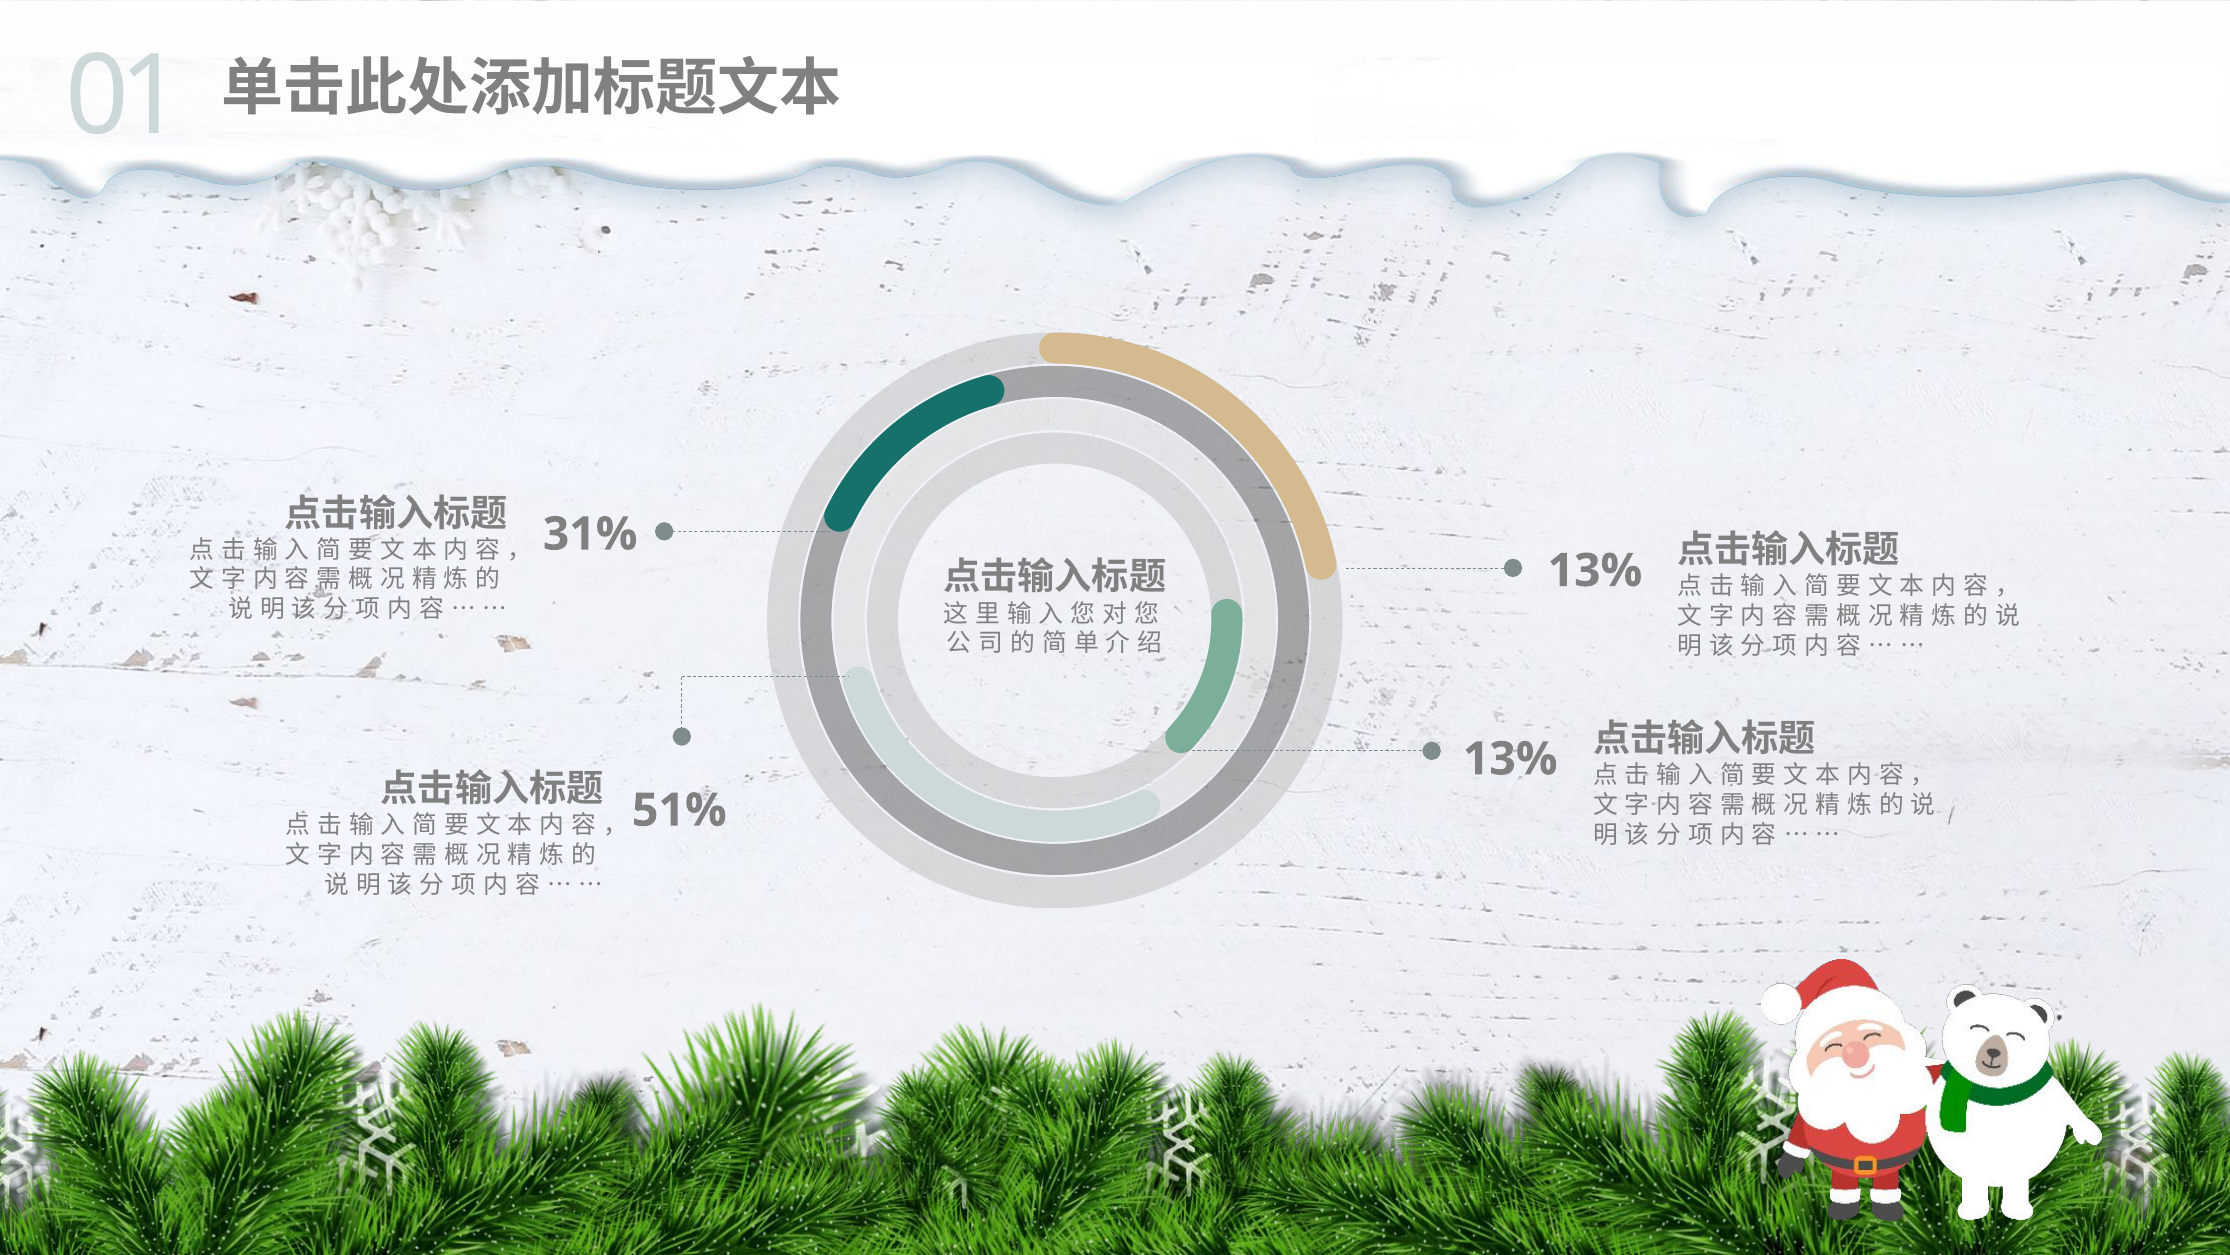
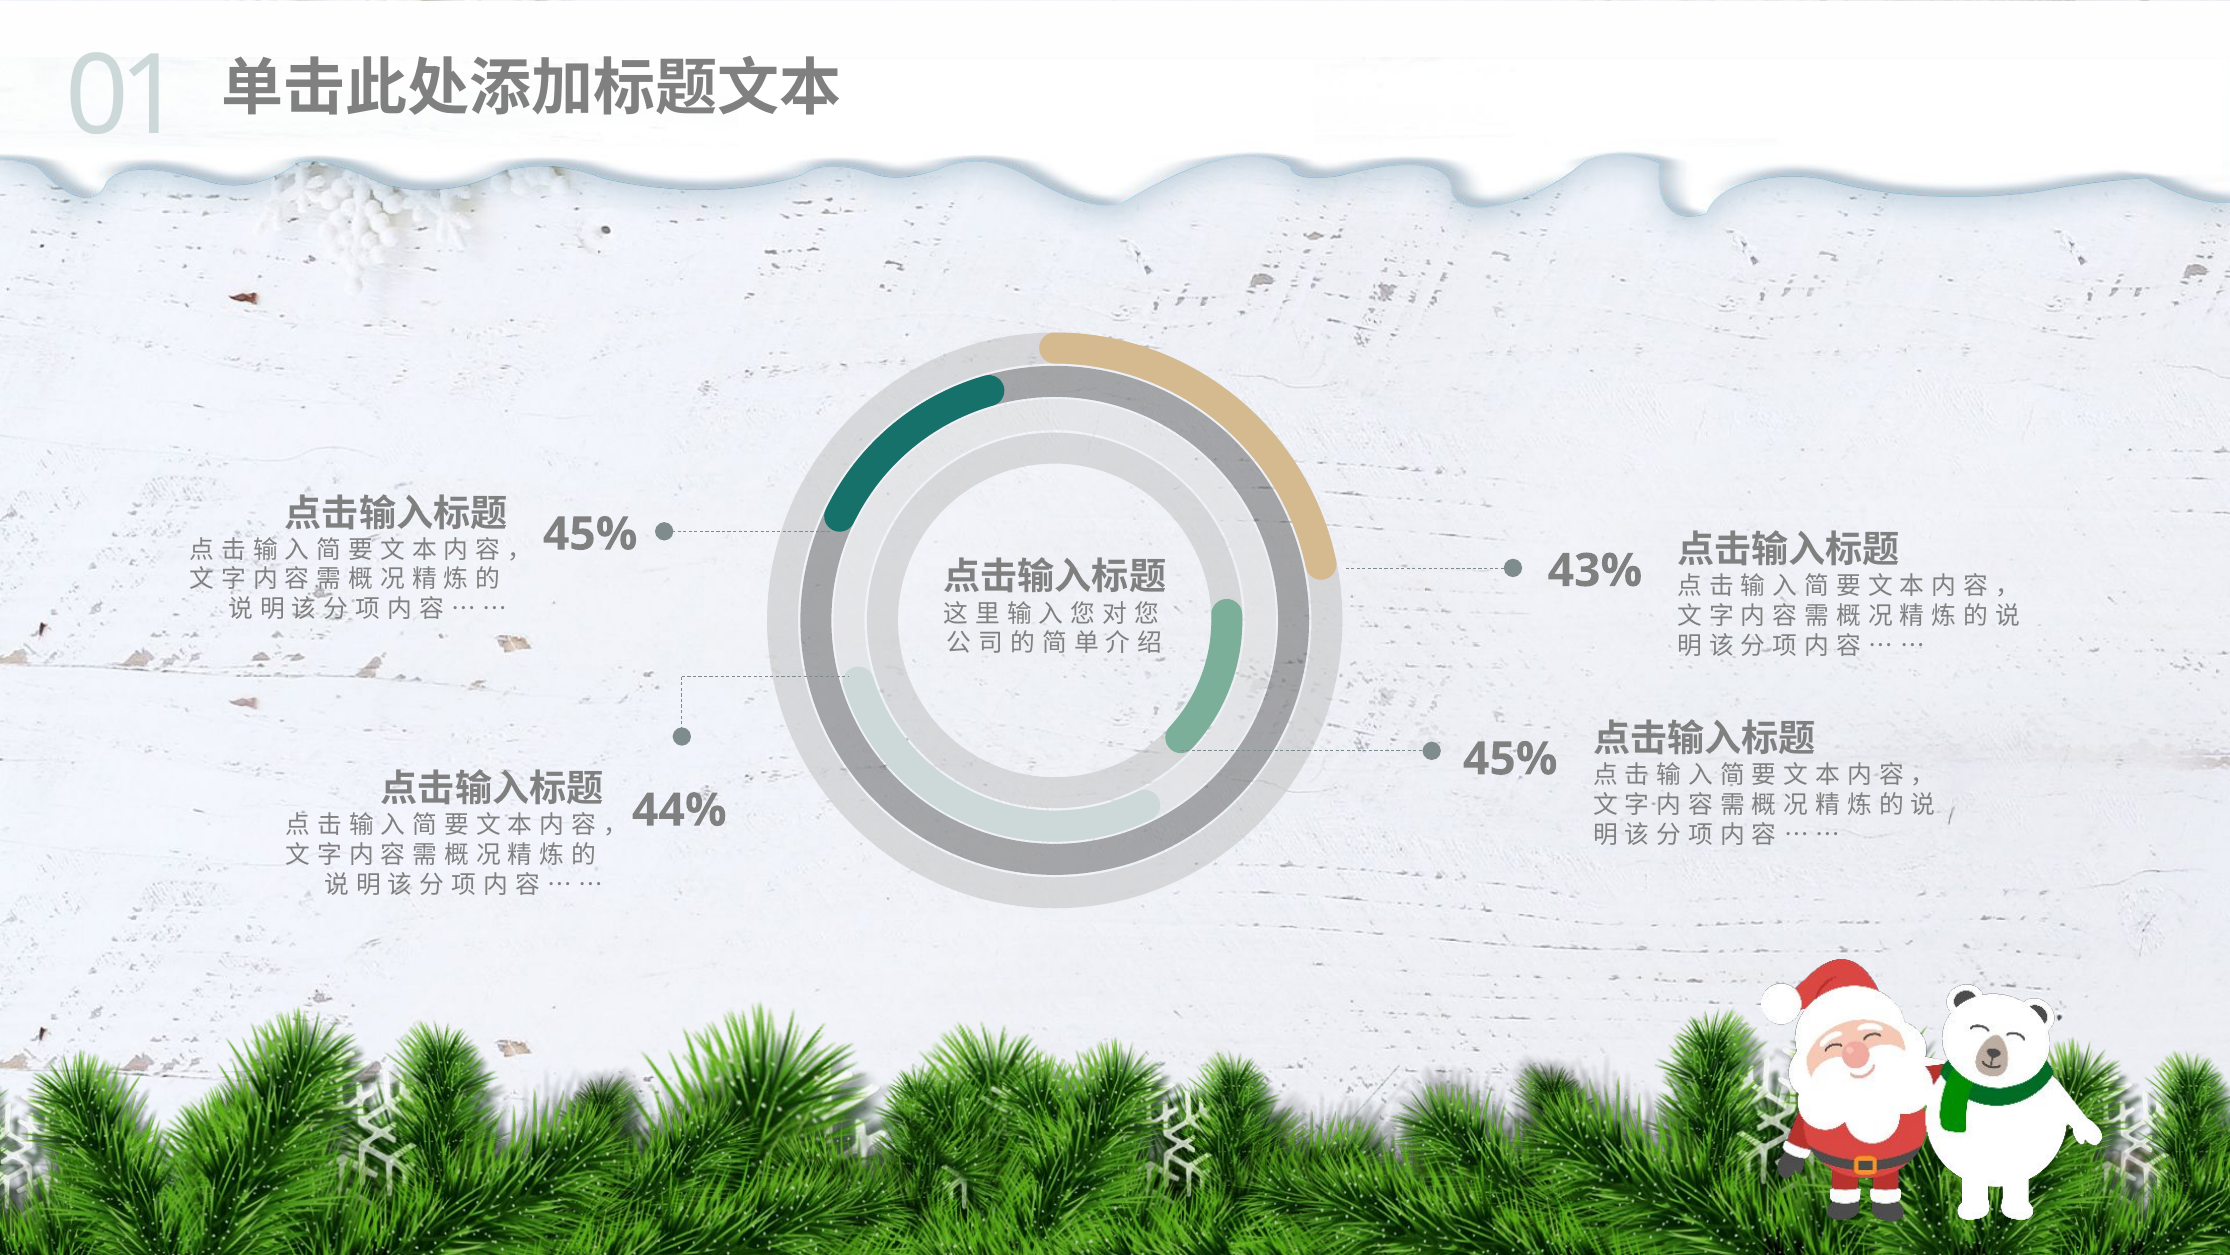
31%: 31% -> 45% (590, 534)
13%: 13% -> 43% (1595, 571)
13%: 13% -> 45% (1510, 759)
51%: 51% -> 44% (679, 810)
